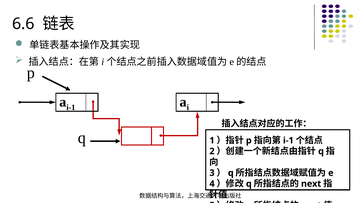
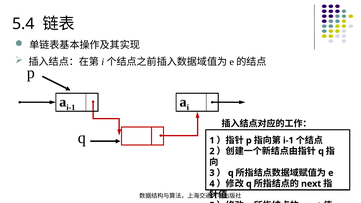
6.6: 6.6 -> 5.4 (23, 24)
